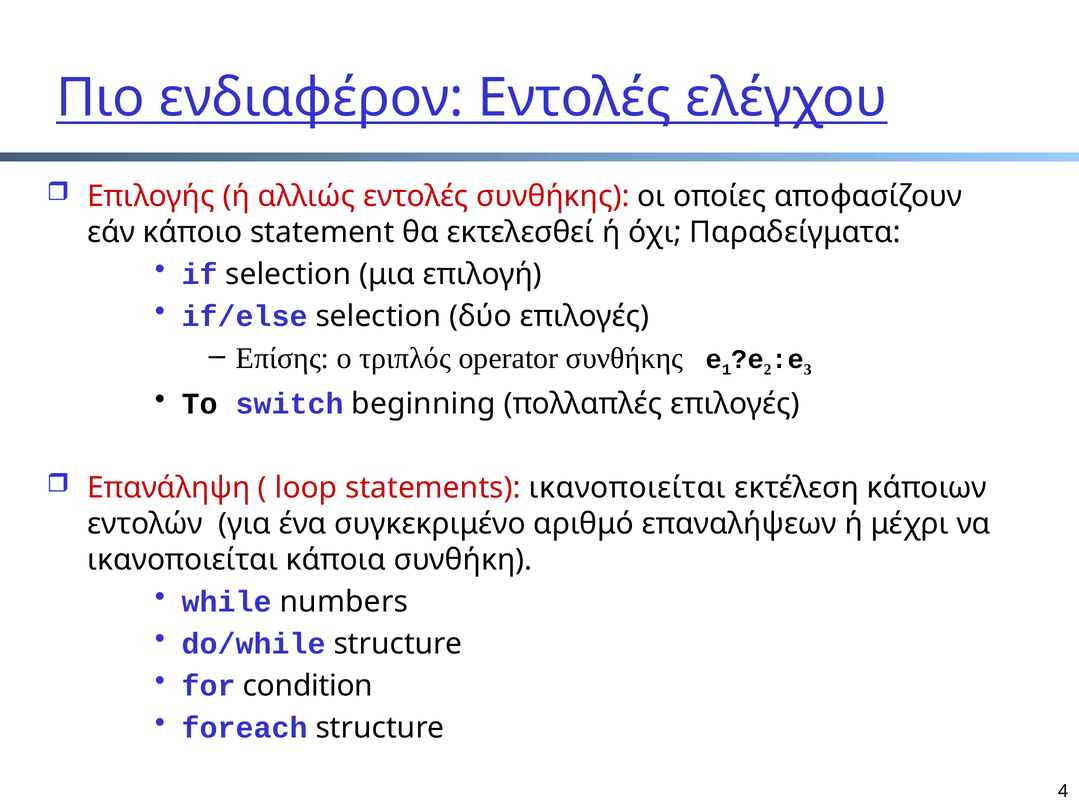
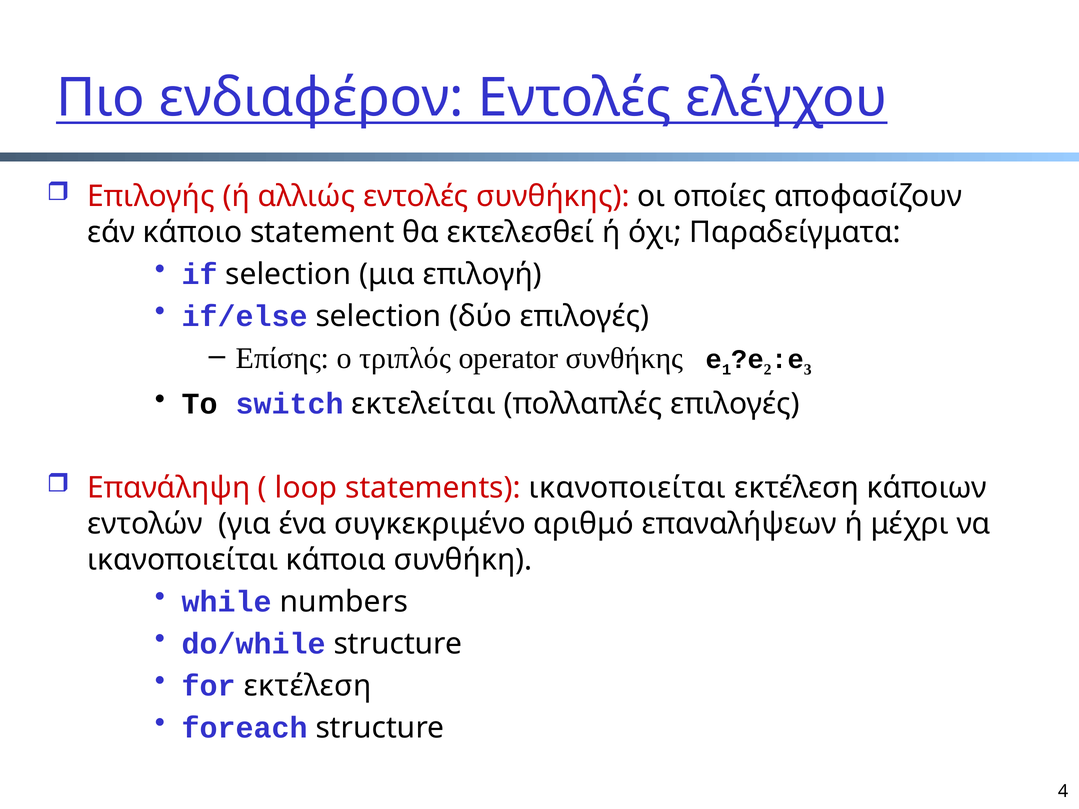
beginning: beginning -> εκτελείται (423, 404)
for condition: condition -> εκτέλεση (308, 686)
